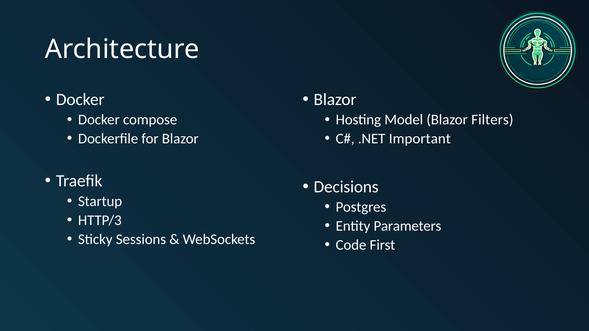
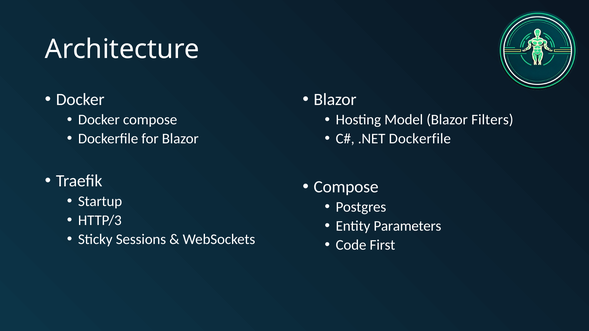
.NET Important: Important -> Dockerfile (420, 139)
Decisions: Decisions -> Compose (346, 187)
